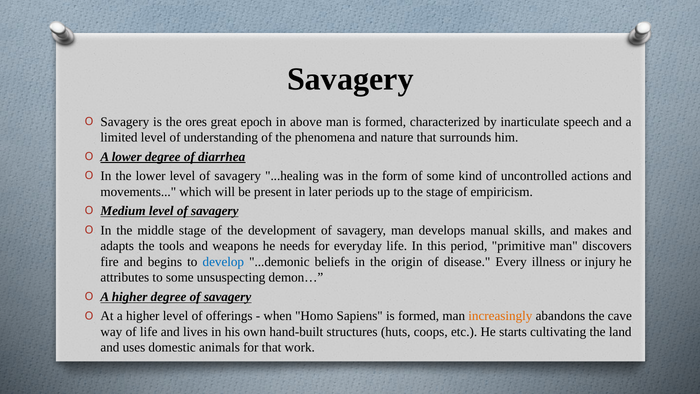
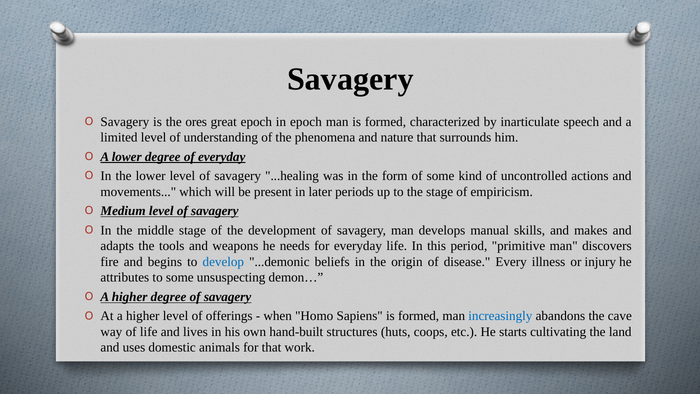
in above: above -> epoch (306, 122)
of diarrhea: diarrhea -> everyday (222, 157)
increasingly colour: orange -> blue (500, 316)
